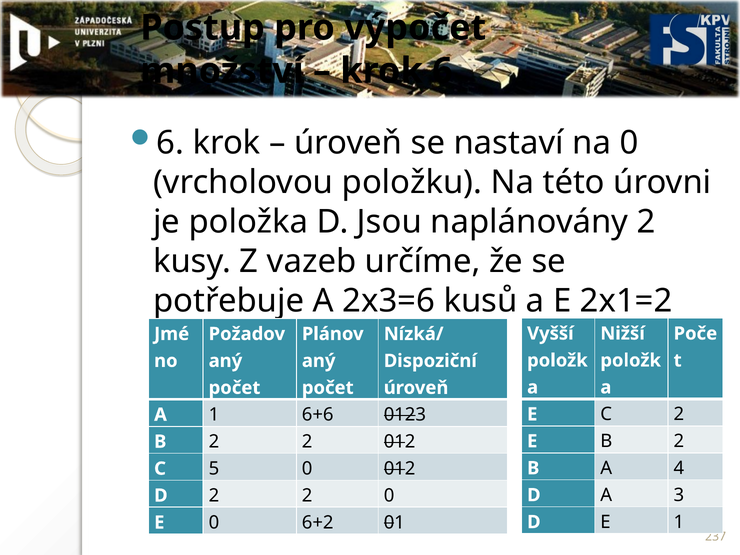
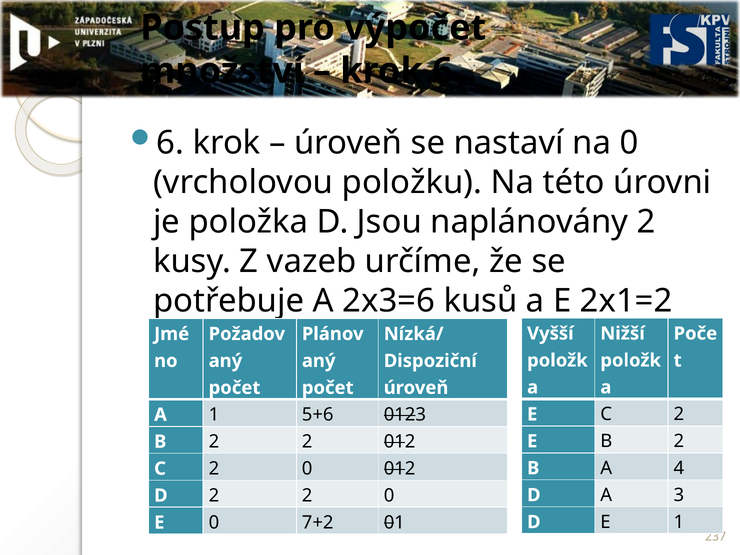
6+6: 6+6 -> 5+6 (318, 415)
5: 5 -> 2 (214, 469)
6+2: 6+2 -> 7+2 (318, 523)
